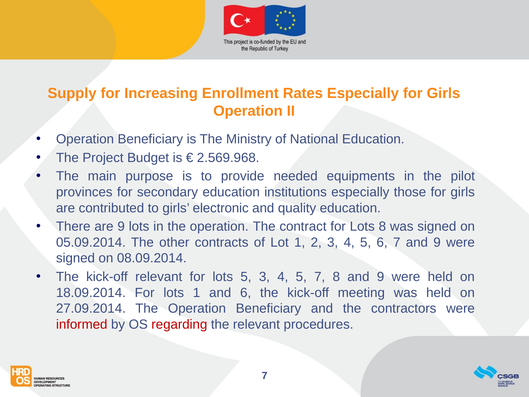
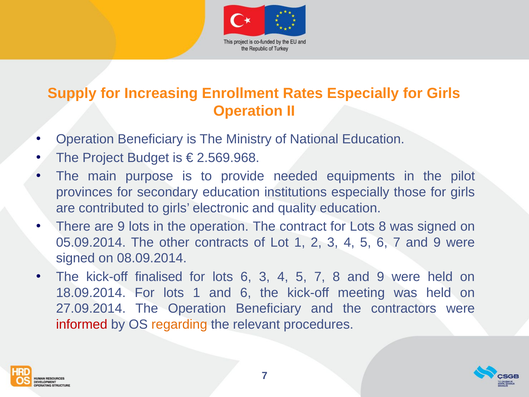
kick-off relevant: relevant -> finalised (159, 277)
lots 5: 5 -> 6 (246, 277)
regarding colour: red -> orange (179, 324)
